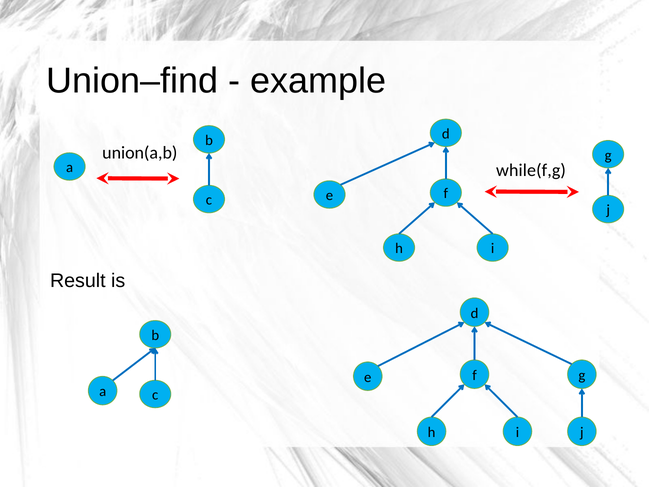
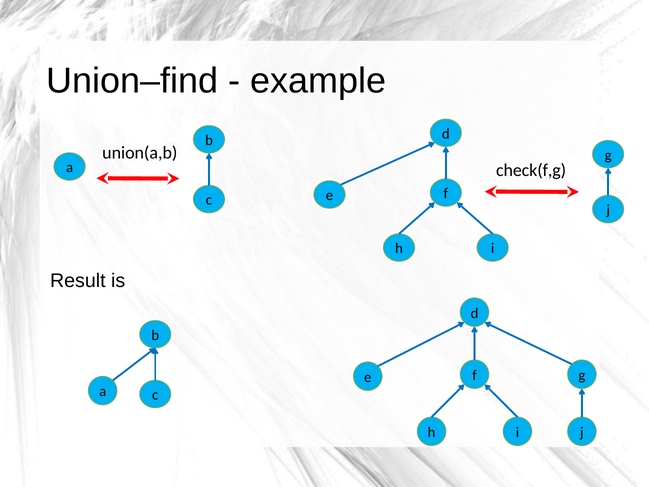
while(f,g: while(f,g -> check(f,g (531, 170)
